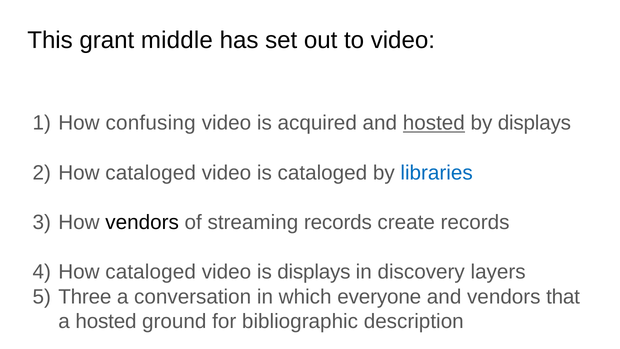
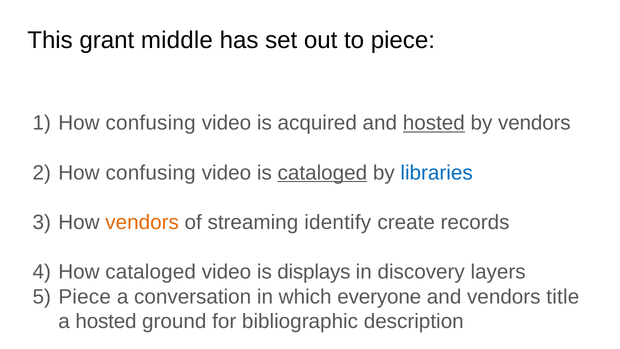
to video: video -> piece (403, 40)
by displays: displays -> vendors (534, 123)
cataloged: cataloged -> confusing (151, 173)
cataloged underline: none -> present (322, 173)
vendors colour: black -> orange (142, 222)
streaming records: records -> identify (338, 222)
Three: Three -> Piece (85, 297)
that: that -> title (563, 297)
